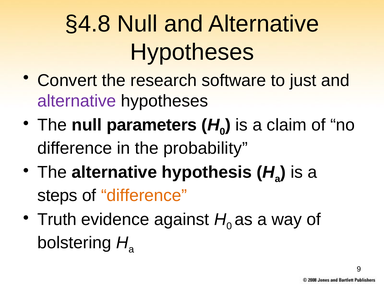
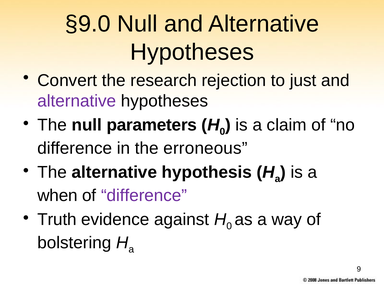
§4.8: §4.8 -> §9.0 (88, 24)
software: software -> rejection (234, 81)
probability: probability -> erroneous (206, 148)
steps: steps -> when (57, 195)
difference colour: orange -> purple (144, 195)
